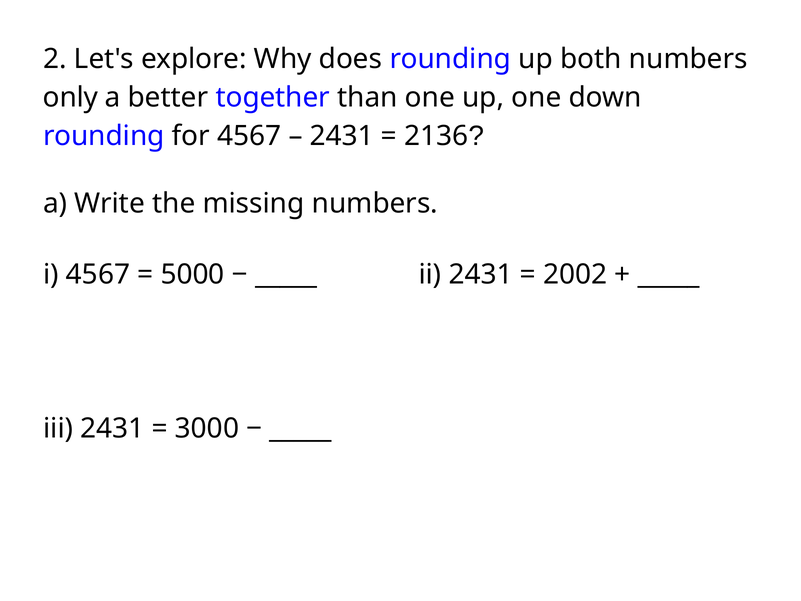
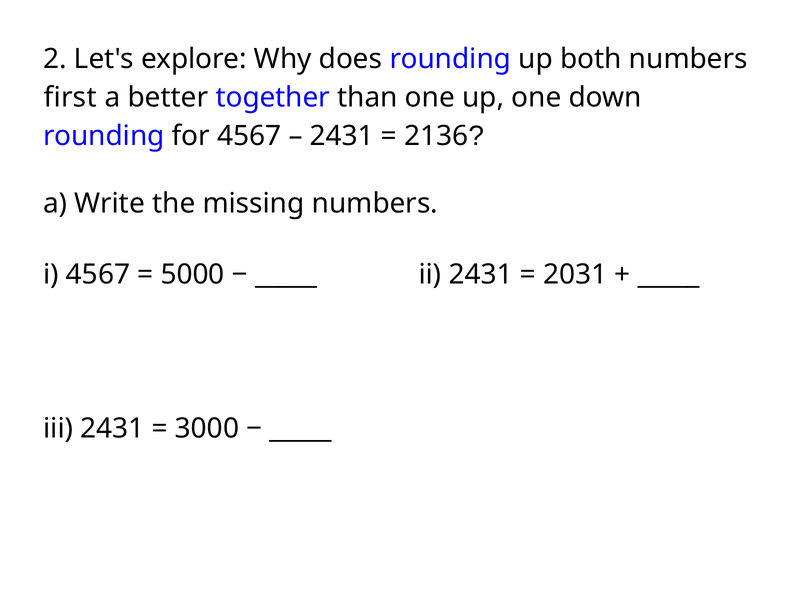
only: only -> first (70, 97)
2002: 2002 -> 2031 (575, 274)
